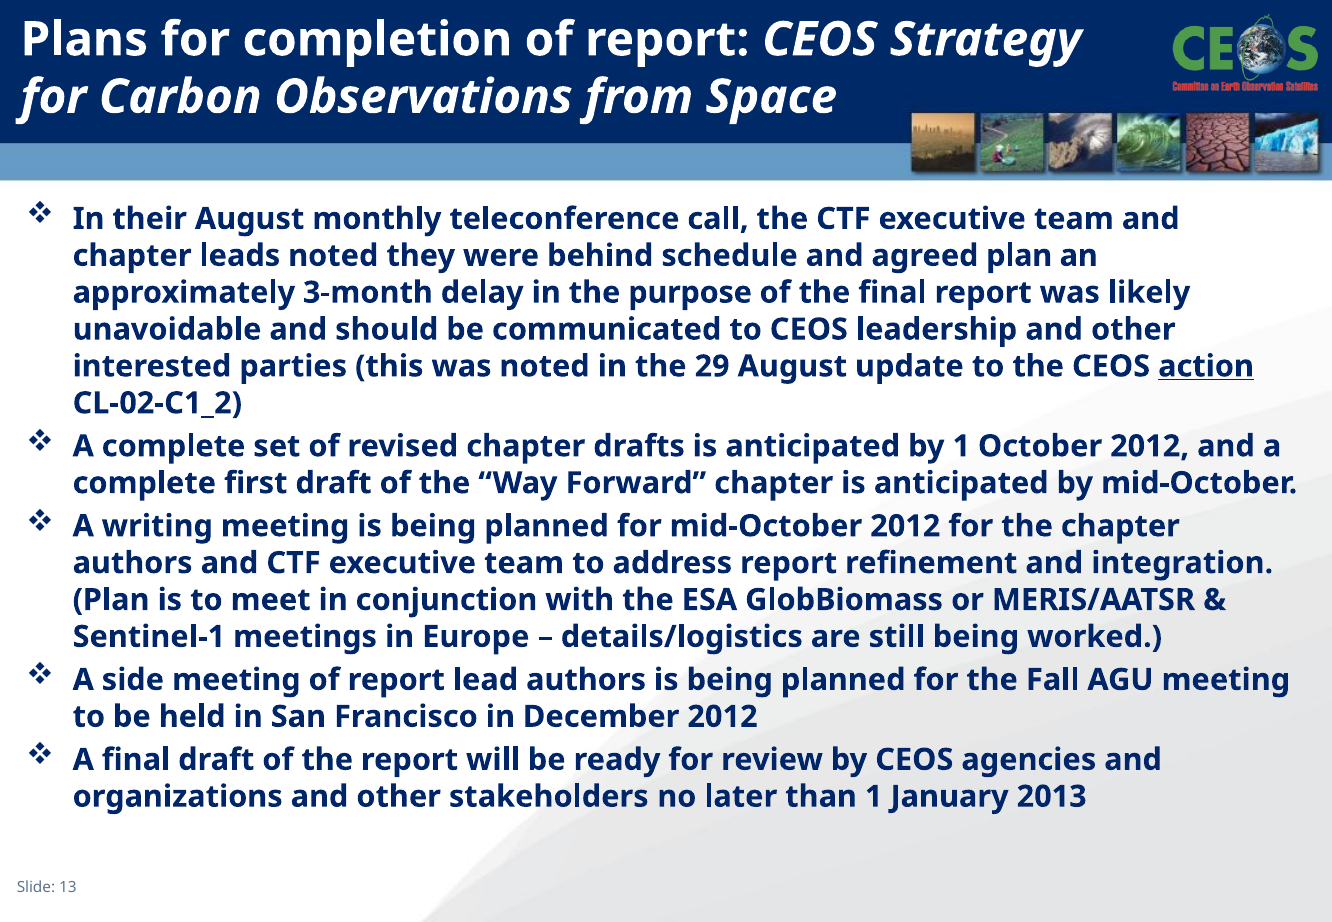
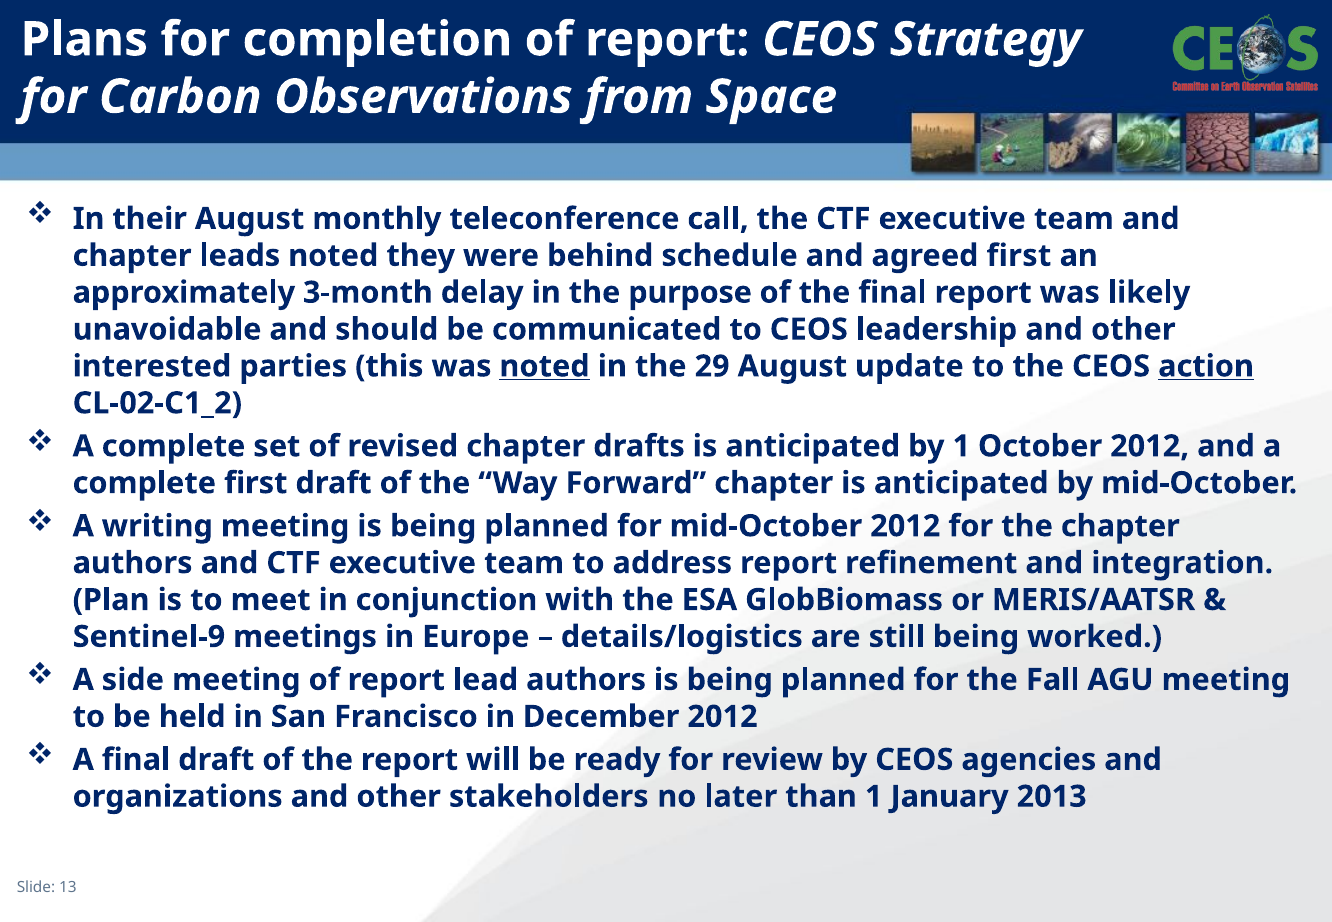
agreed plan: plan -> first (1019, 256)
noted underline: none -> present (545, 366)
Sentinel-1: Sentinel-1 -> Sentinel-9 (149, 637)
